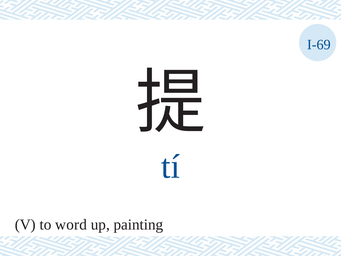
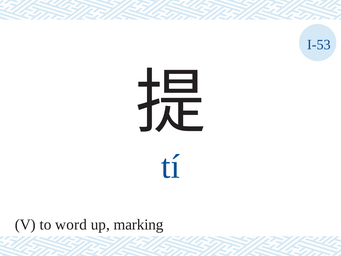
I-69: I-69 -> I-53 (319, 45)
painting: painting -> marking (139, 224)
